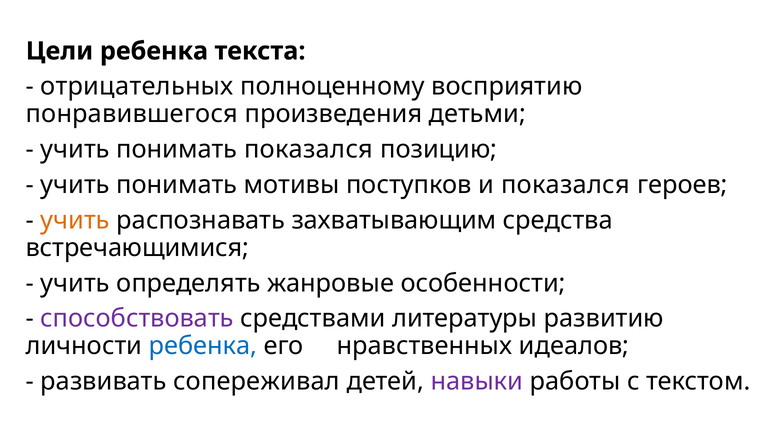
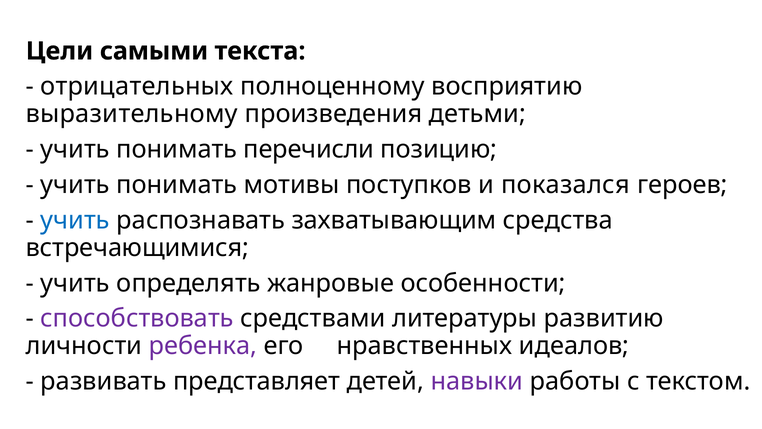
Цели ребенка: ребенка -> самыми (154, 51)
понравившегося: понравившегося -> выразительному (132, 114)
понимать показался: показался -> перечисли (309, 149)
учить colour: orange -> blue (75, 220)
ребенка colour: blue -> purple (203, 346)
сопереживал: сопереживал -> представляет (257, 381)
